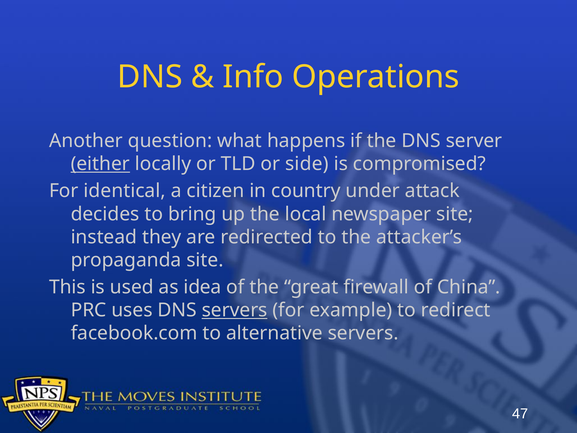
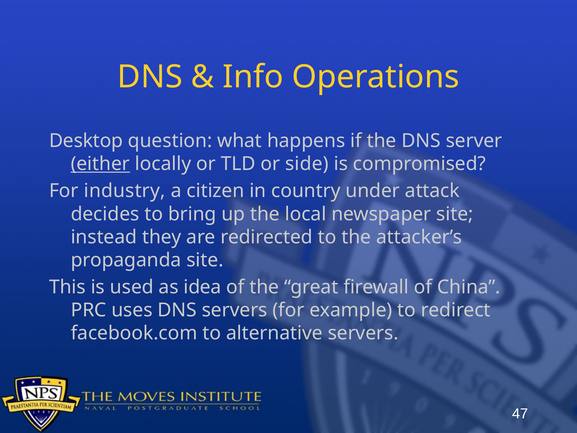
Another: Another -> Desktop (86, 141)
identical: identical -> industry (125, 191)
servers underline: present -> none (235, 310)
